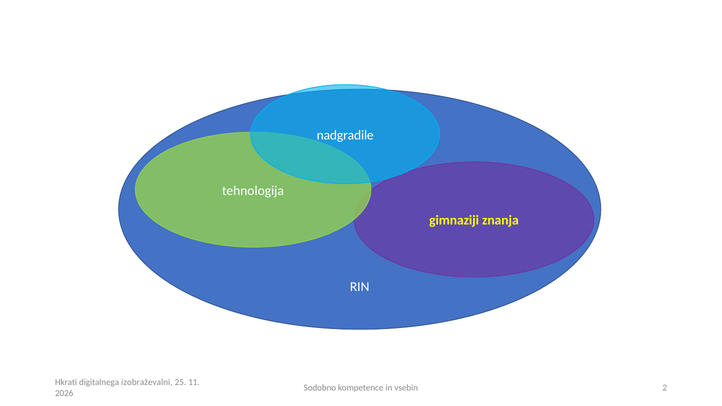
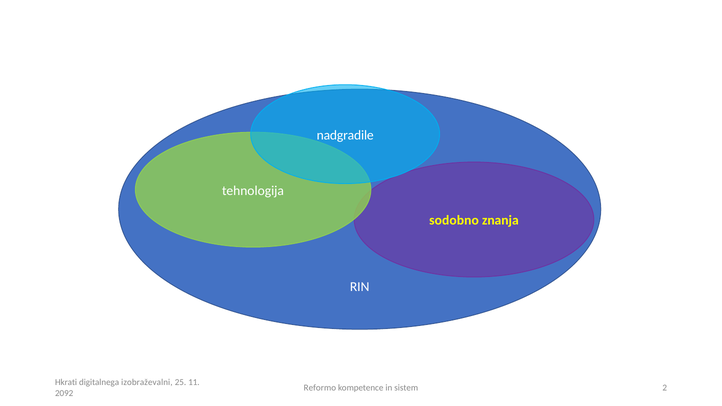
gimnaziji: gimnaziji -> sodobno (454, 221)
Sodobno: Sodobno -> Reformo (320, 388)
vsebin: vsebin -> sistem (406, 388)
2026: 2026 -> 2092 (64, 393)
